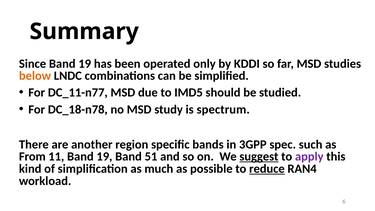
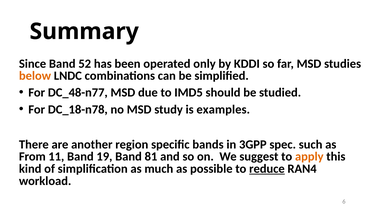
Since Band 19: 19 -> 52 (85, 64)
DC_11-n77: DC_11-n77 -> DC_48-n77 (78, 93)
spectrum: spectrum -> examples (223, 109)
51: 51 -> 81 (151, 157)
suggest underline: present -> none (259, 157)
apply colour: purple -> orange (309, 157)
